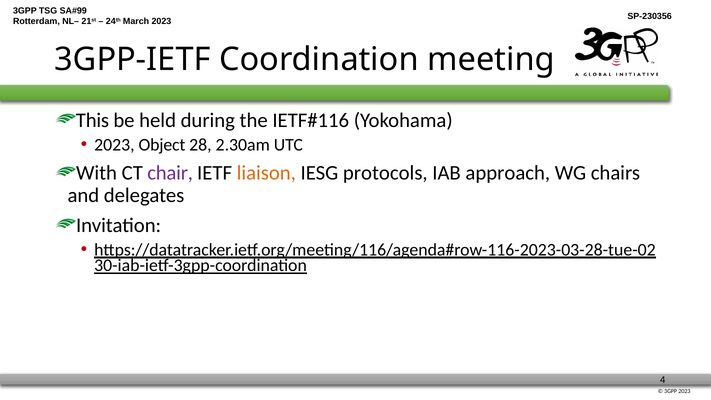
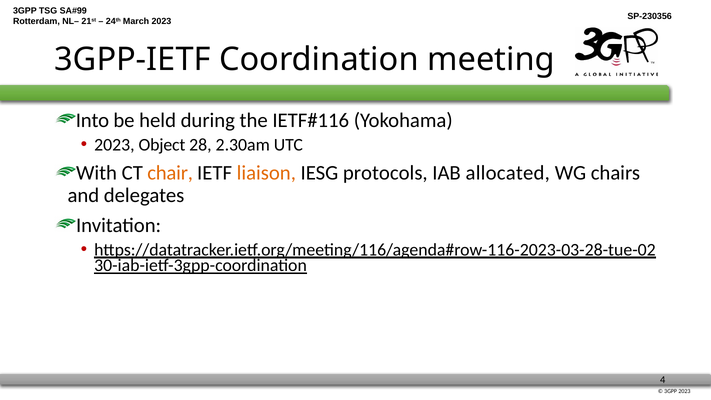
This: This -> Into (92, 120)
chair colour: purple -> orange (170, 173)
approach: approach -> allocated (508, 173)
